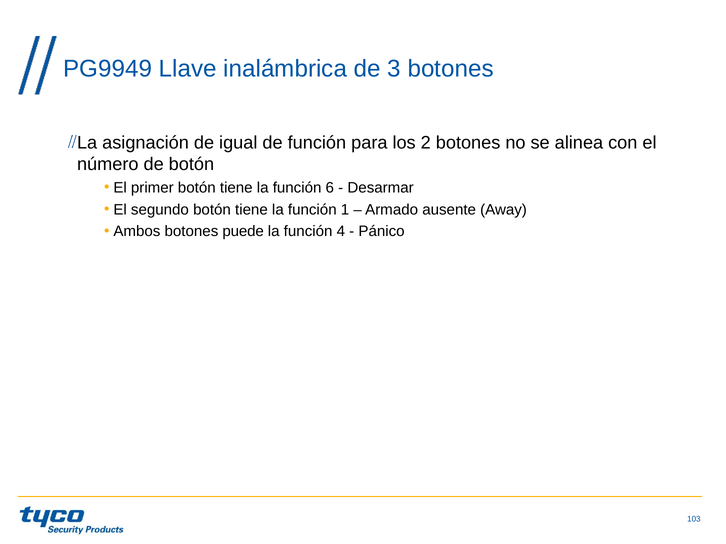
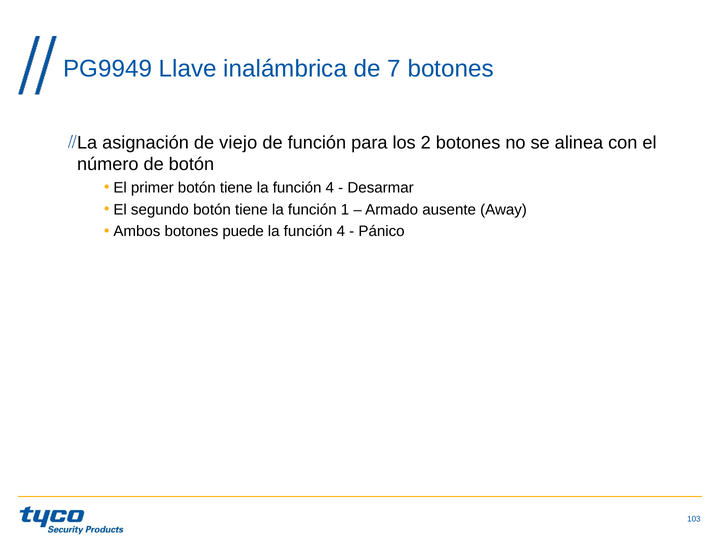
3: 3 -> 7 (394, 69)
igual: igual -> viejo (238, 143)
tiene la función 6: 6 -> 4 (330, 188)
